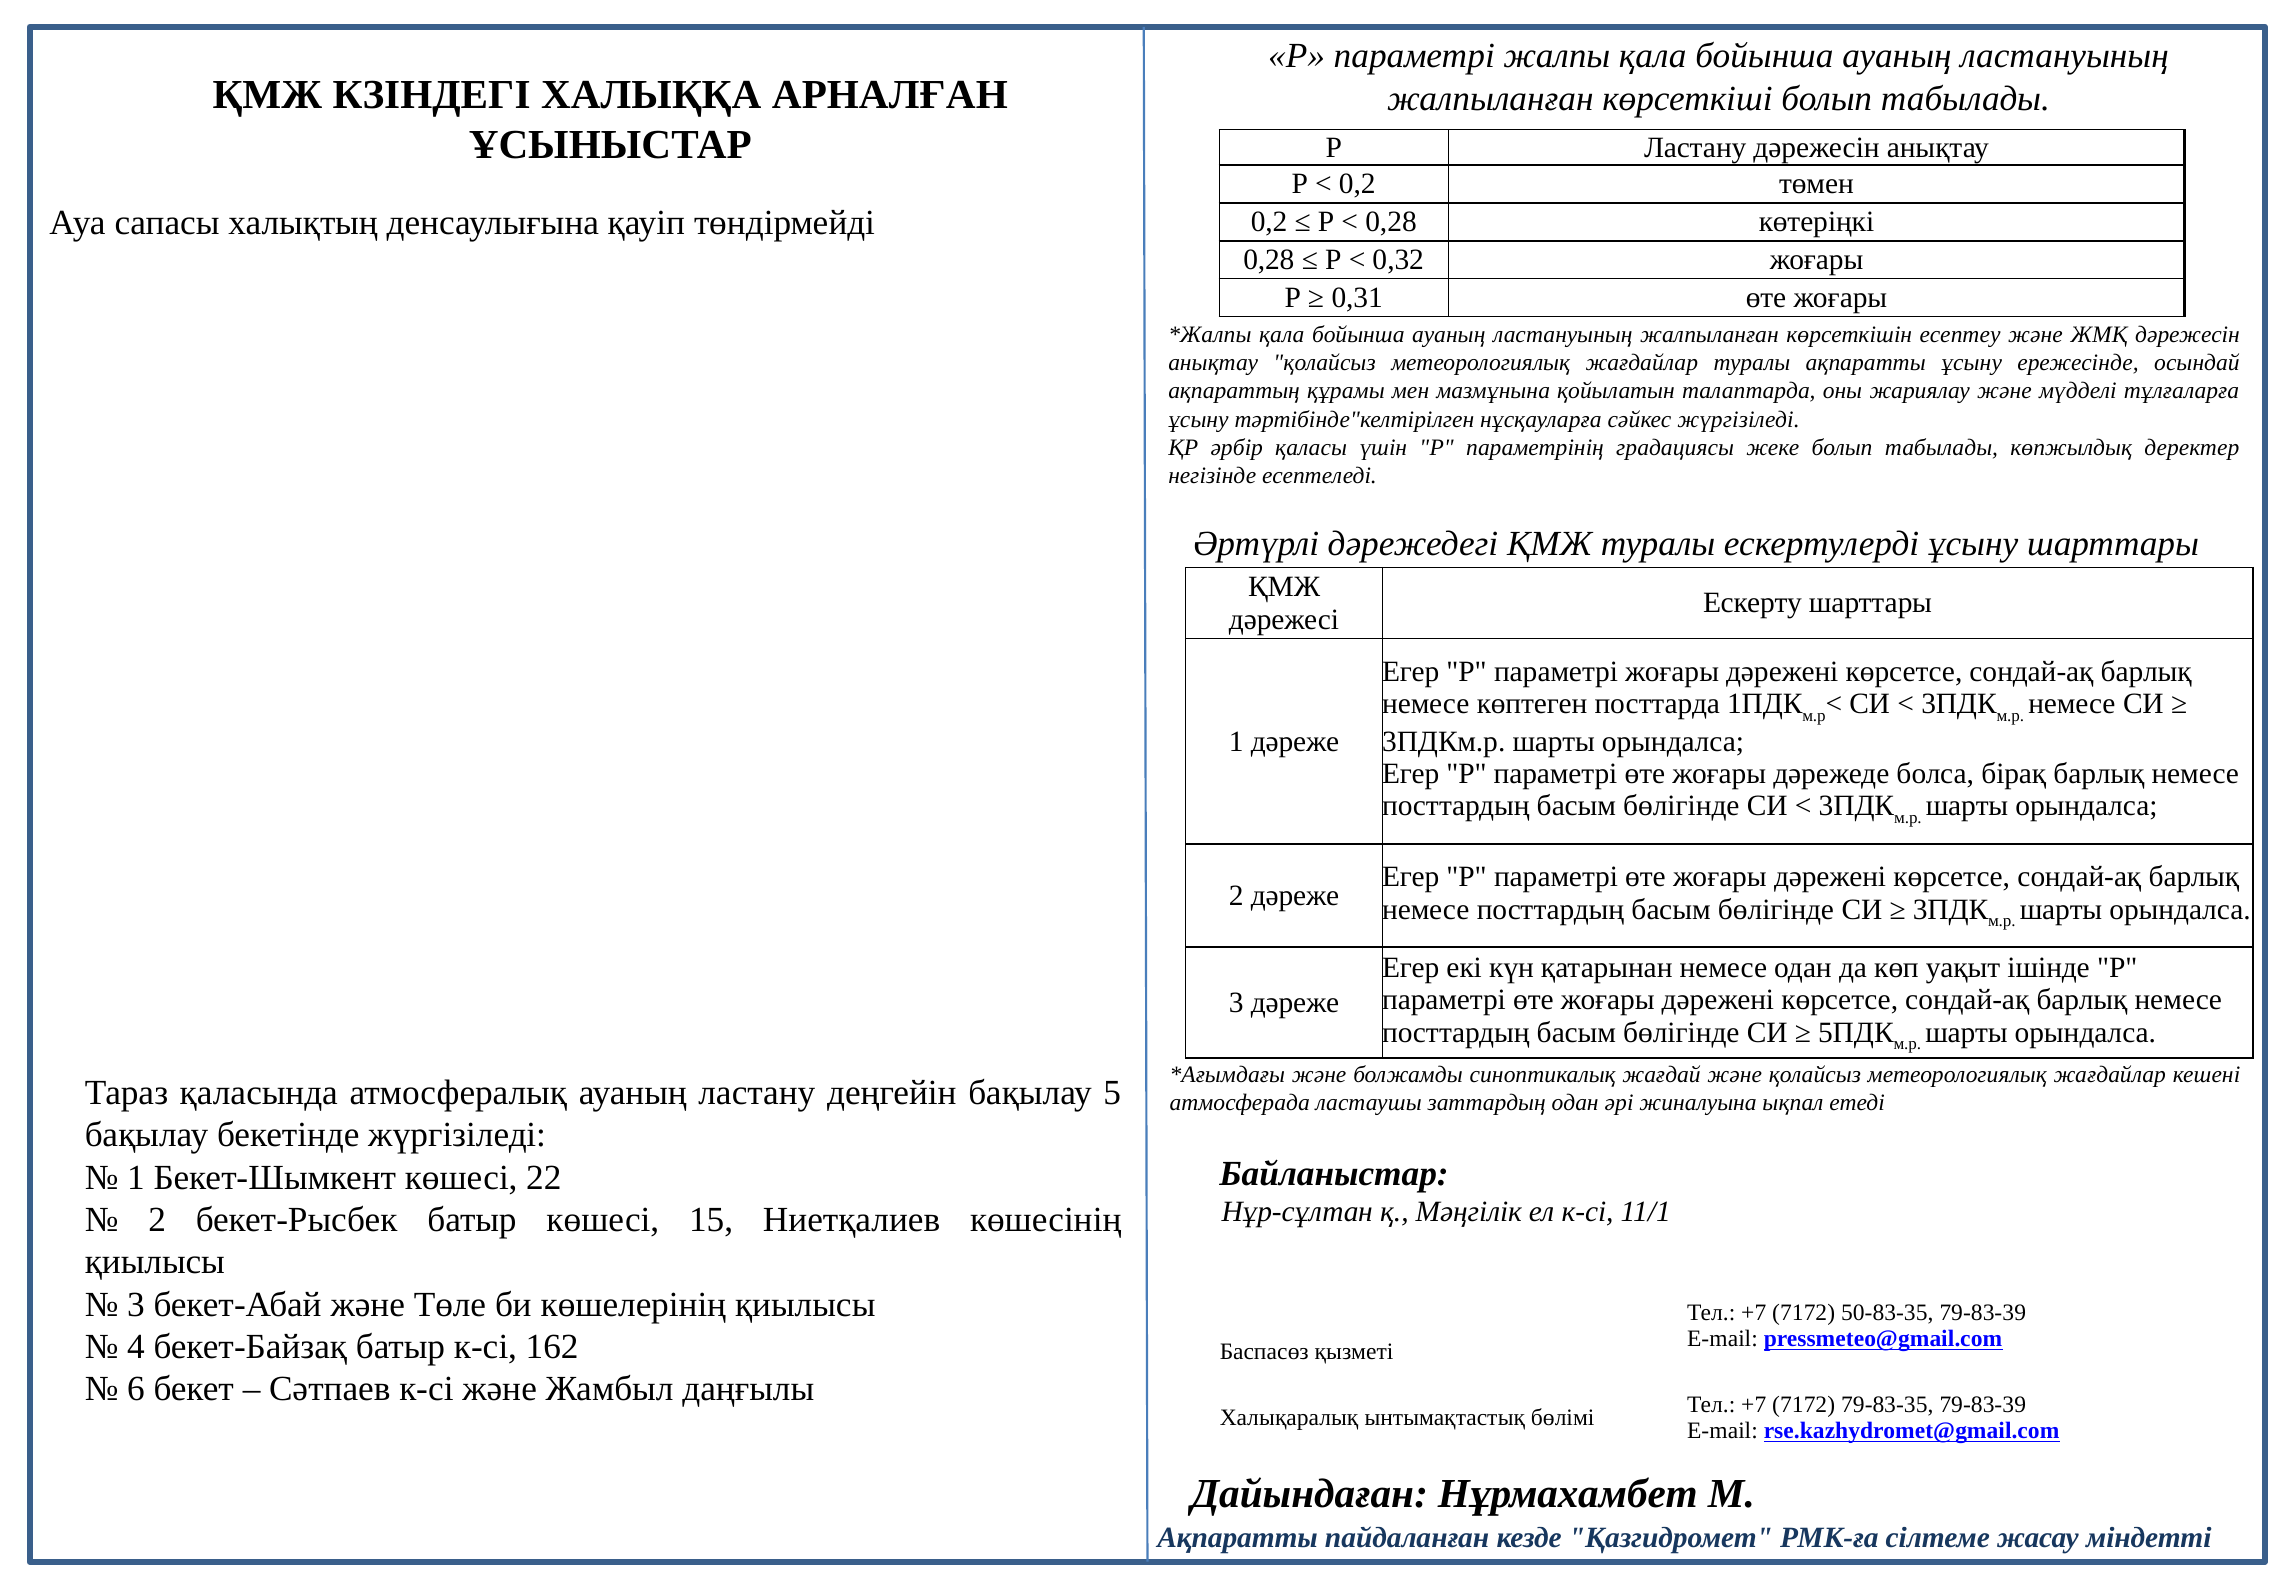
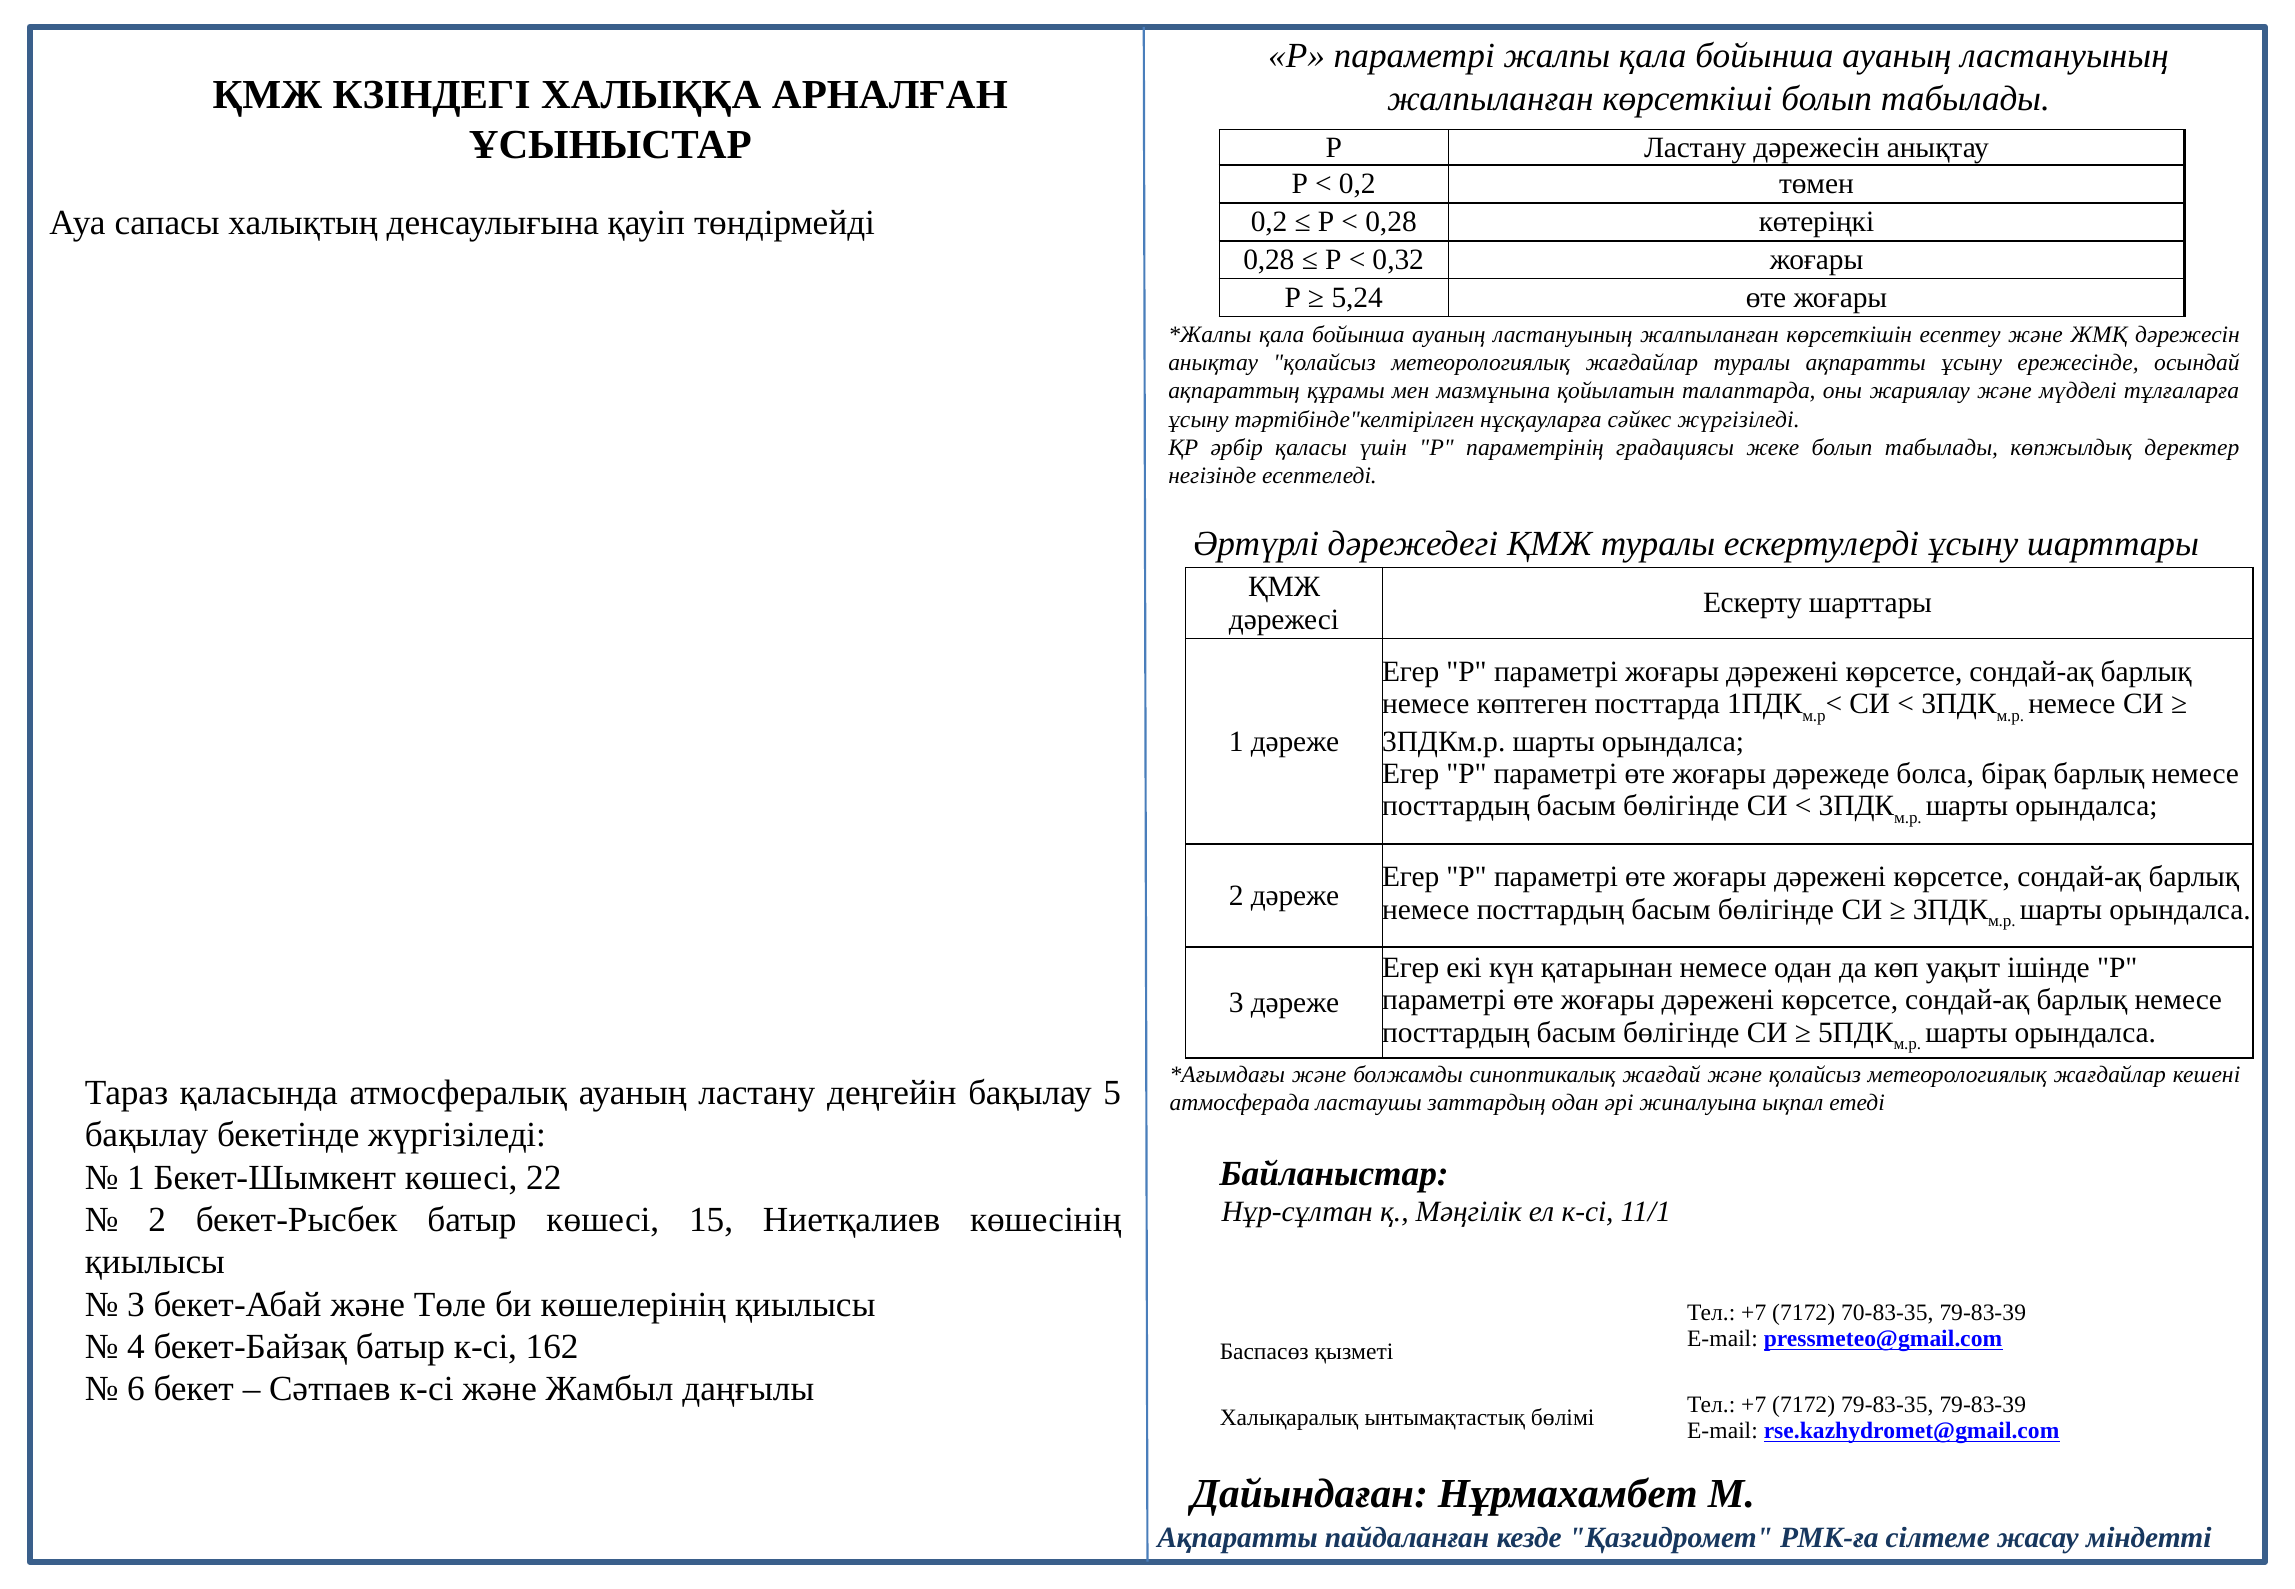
0,31: 0,31 -> 5,24 (1357, 297)
50-83-35: 50-83-35 -> 70-83-35 (1887, 1313)
